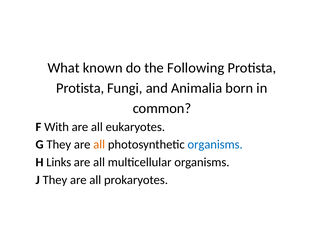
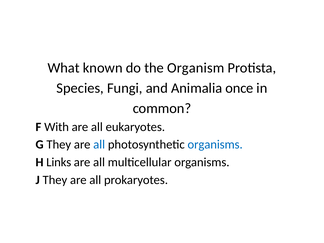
Following: Following -> Organism (196, 68)
Protista: Protista -> Species (80, 88)
born: born -> once (239, 88)
all colour: orange -> blue (99, 145)
